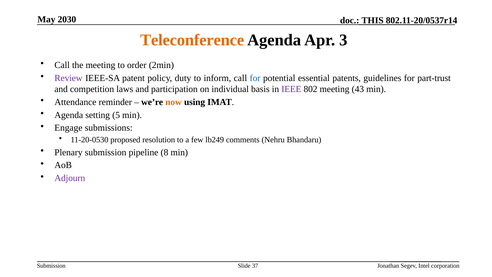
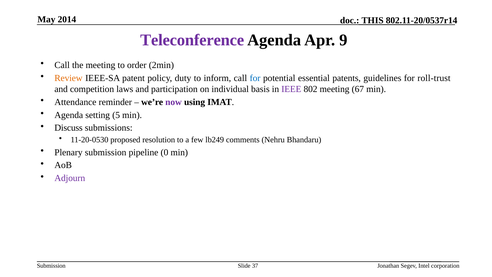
2030: 2030 -> 2014 (67, 20)
Teleconference colour: orange -> purple (192, 40)
3: 3 -> 9 (343, 40)
Review colour: purple -> orange (69, 78)
part-trust: part-trust -> roll-trust (434, 78)
43: 43 -> 67 (358, 89)
now colour: orange -> purple (174, 102)
Engage: Engage -> Discuss (69, 128)
8: 8 -> 0 (164, 152)
